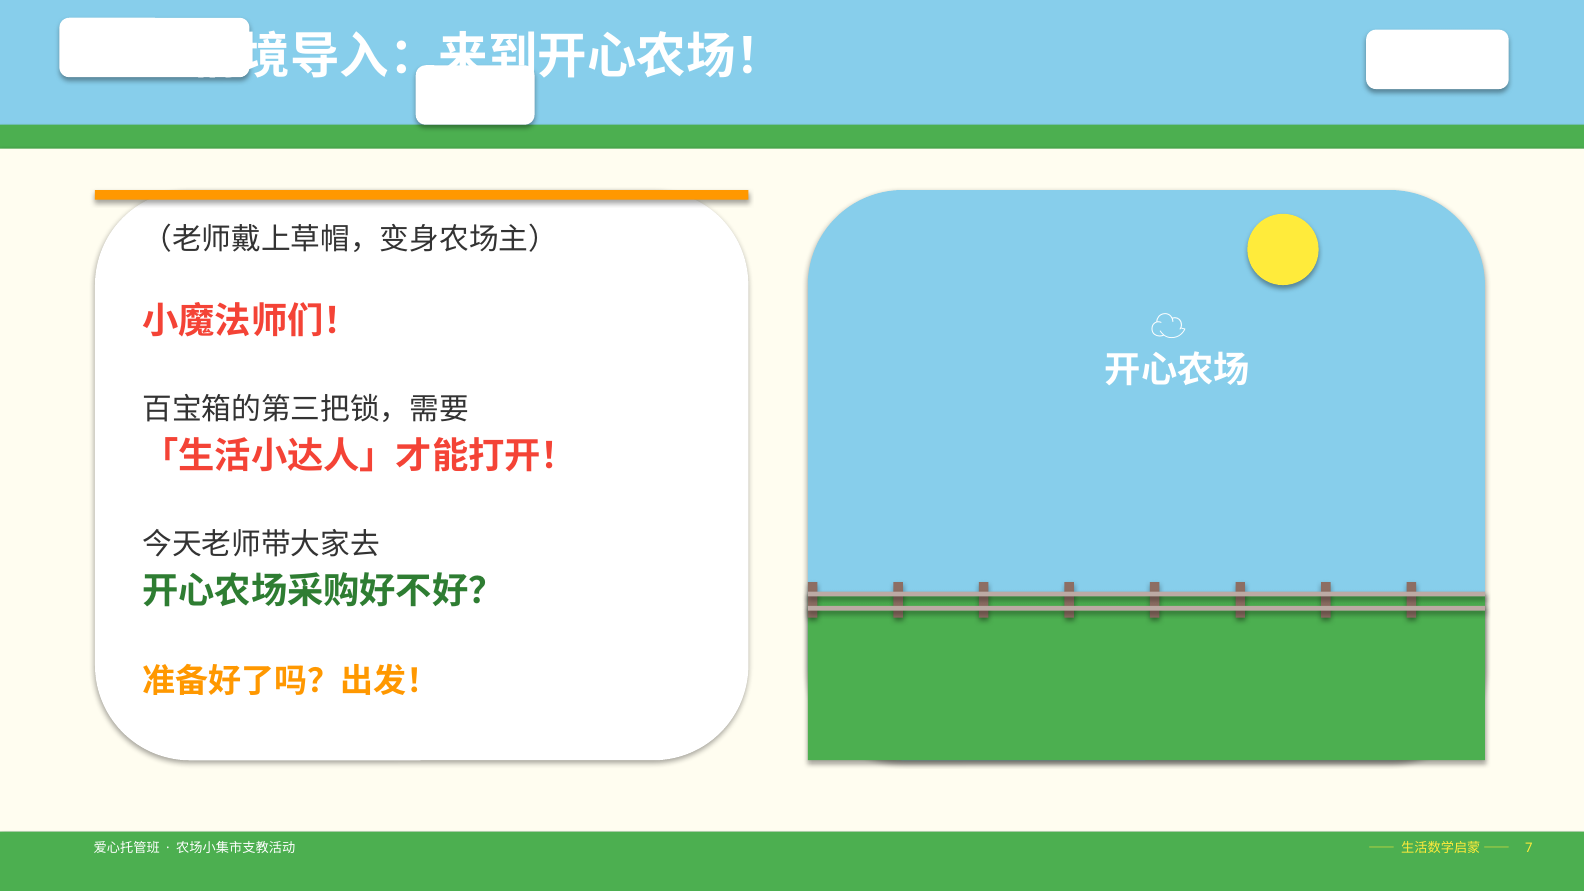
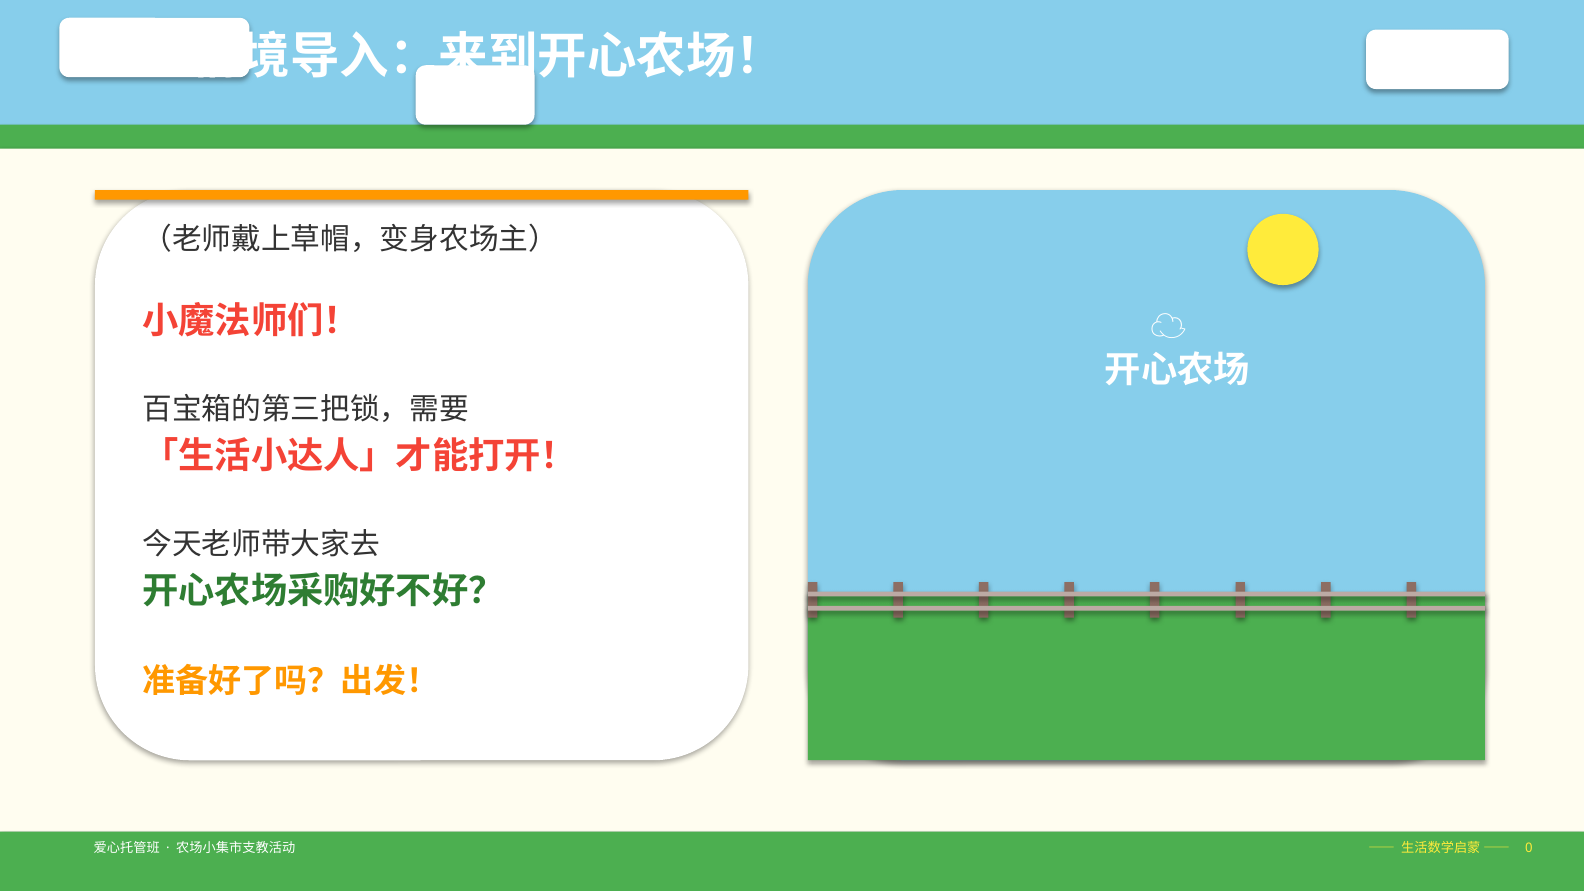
7: 7 -> 0 (1529, 849)
